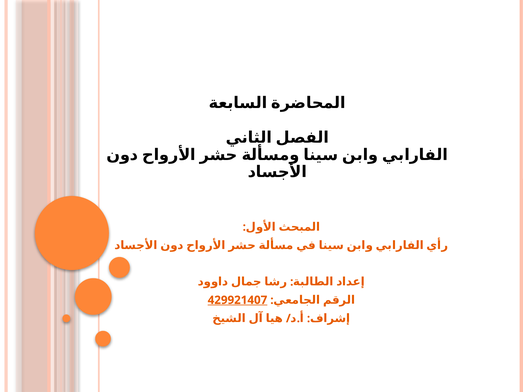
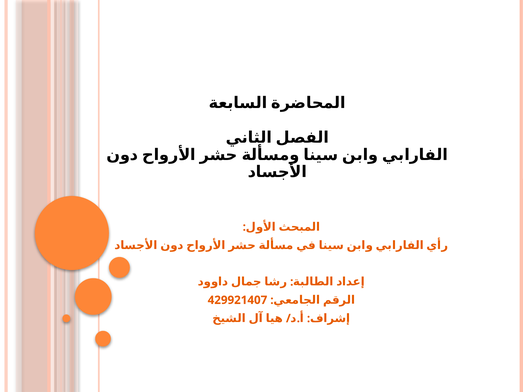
429921407 underline: present -> none (237, 300)
